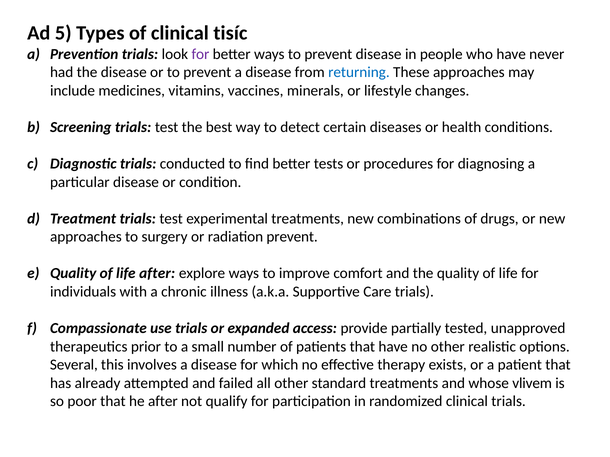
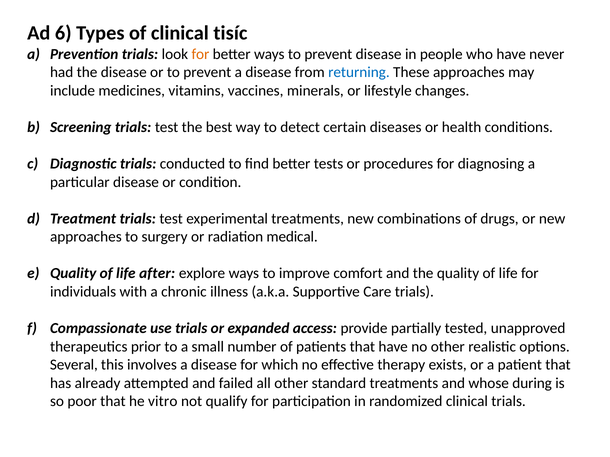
5: 5 -> 6 (63, 33)
for colour: purple -> orange (200, 54)
radiation prevent: prevent -> medical (292, 237)
vlivem: vlivem -> during (532, 384)
he after: after -> vitro (163, 402)
